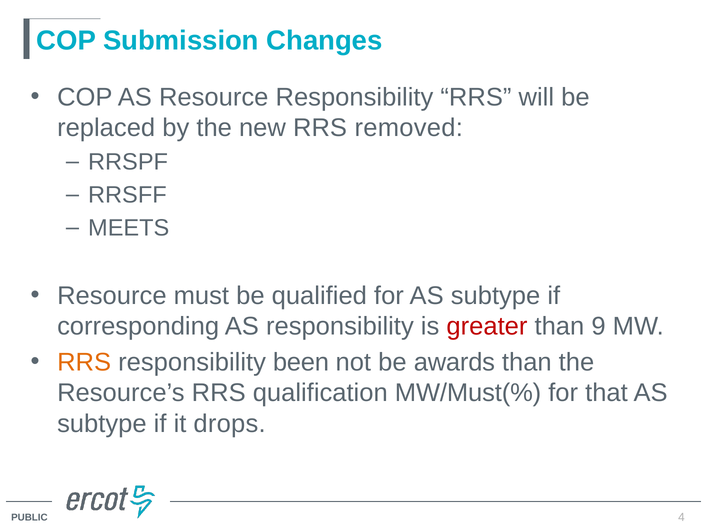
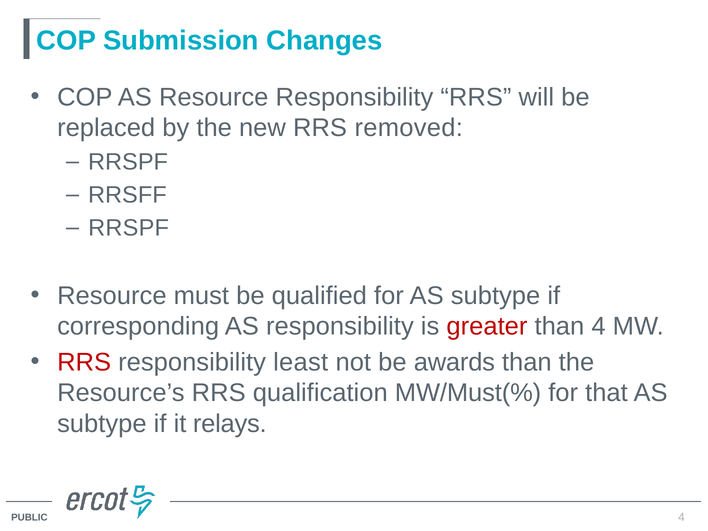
MEETS: MEETS -> RRSPF (129, 228)
than 9: 9 -> 4 (599, 327)
RRS colour: orange -> red (84, 362)
been: been -> least (301, 362)
drops: drops -> relays (230, 424)
